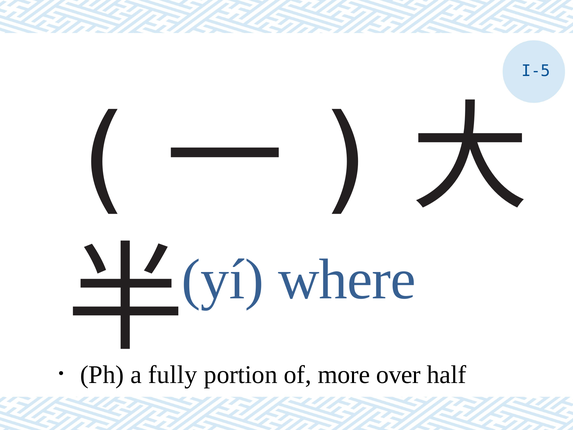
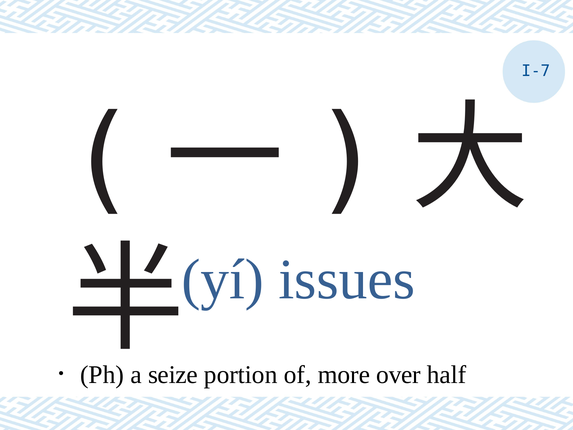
I-5: I-5 -> I-7 (536, 71)
where: where -> issues (347, 279)
fully: fully -> seize (173, 375)
